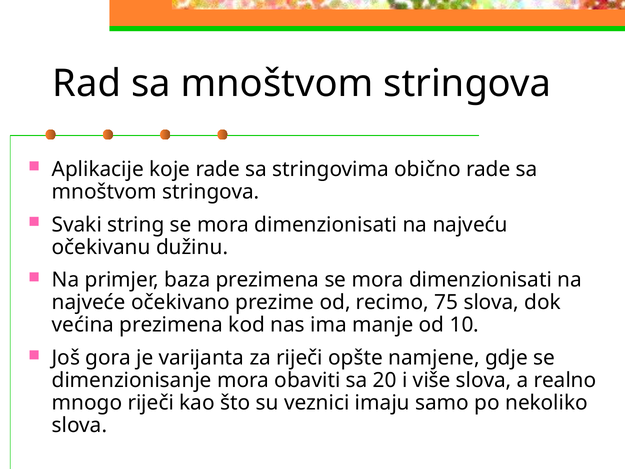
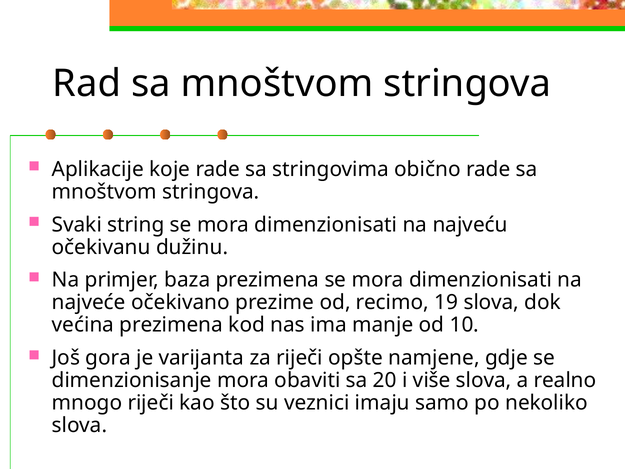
75: 75 -> 19 (446, 302)
